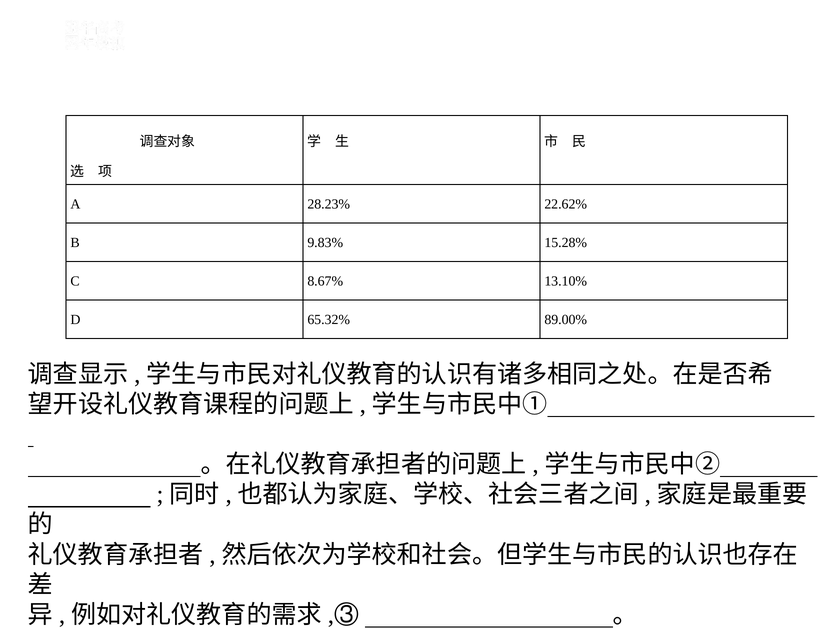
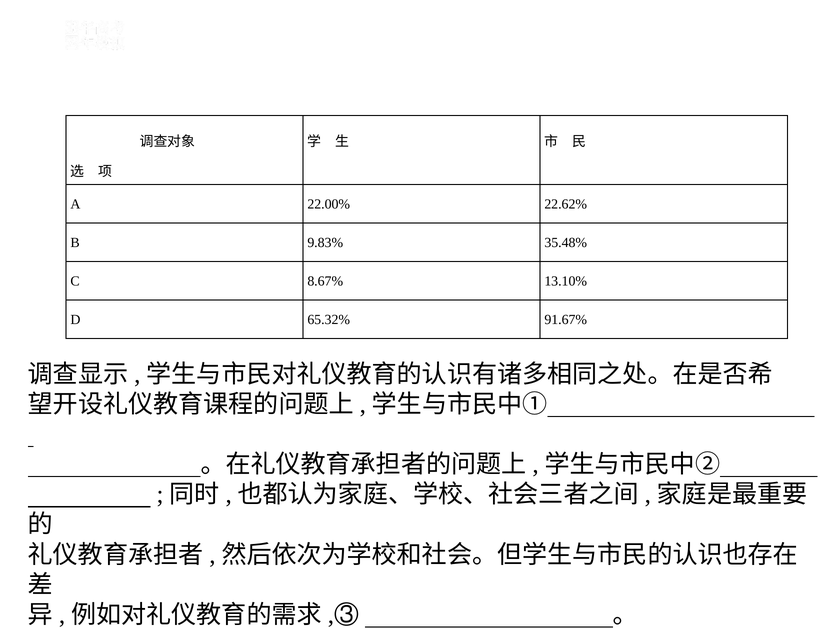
28.23%: 28.23% -> 22.00% (329, 204)
15.28%: 15.28% -> 35.48% (566, 243)
89.00%: 89.00% -> 91.67% (566, 320)
